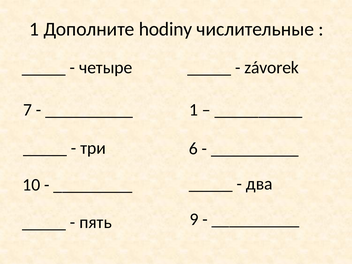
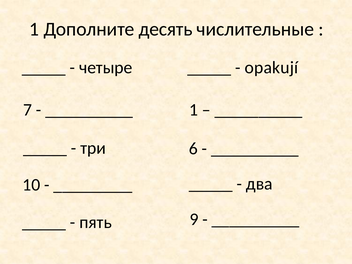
hodiny: hodiny -> десять (166, 29)
závorek: závorek -> opakují (271, 68)
